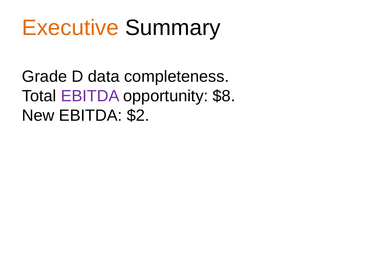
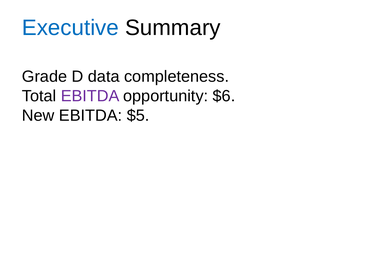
Executive colour: orange -> blue (70, 28)
$8: $8 -> $6 (224, 96)
$2: $2 -> $5 (138, 116)
